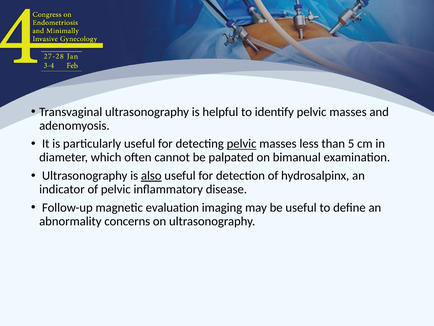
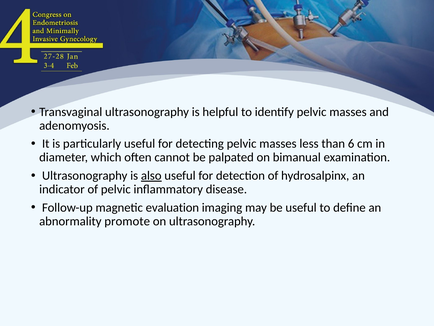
pelvic underline: present -> none (242, 144)
5: 5 -> 6 (351, 144)
concerns: concerns -> promote (127, 221)
